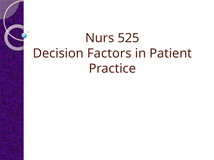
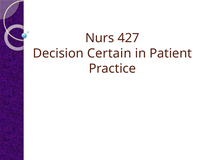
525: 525 -> 427 (128, 38)
Factors: Factors -> Certain (109, 53)
